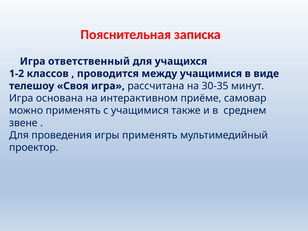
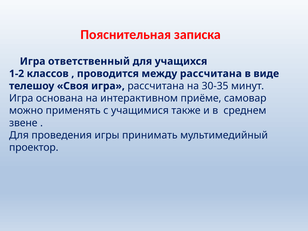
между учащимися: учащимися -> рассчитана (211, 74)
игры применять: применять -> принимать (150, 135)
